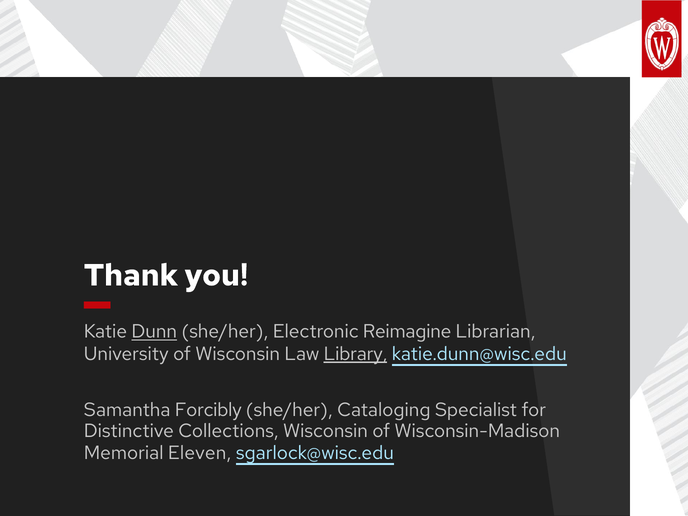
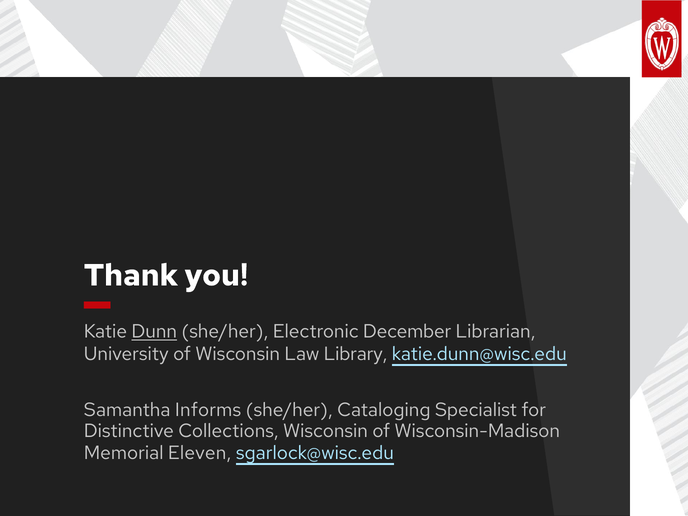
Reimagine: Reimagine -> December (407, 332)
Library underline: present -> none (356, 354)
Forcibly: Forcibly -> Informs (208, 410)
